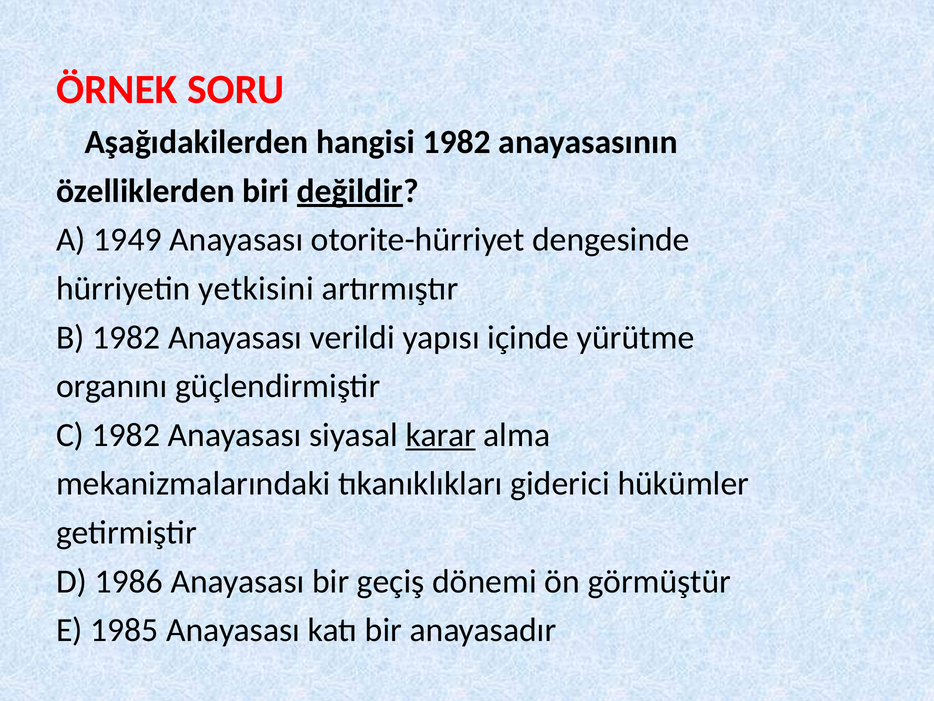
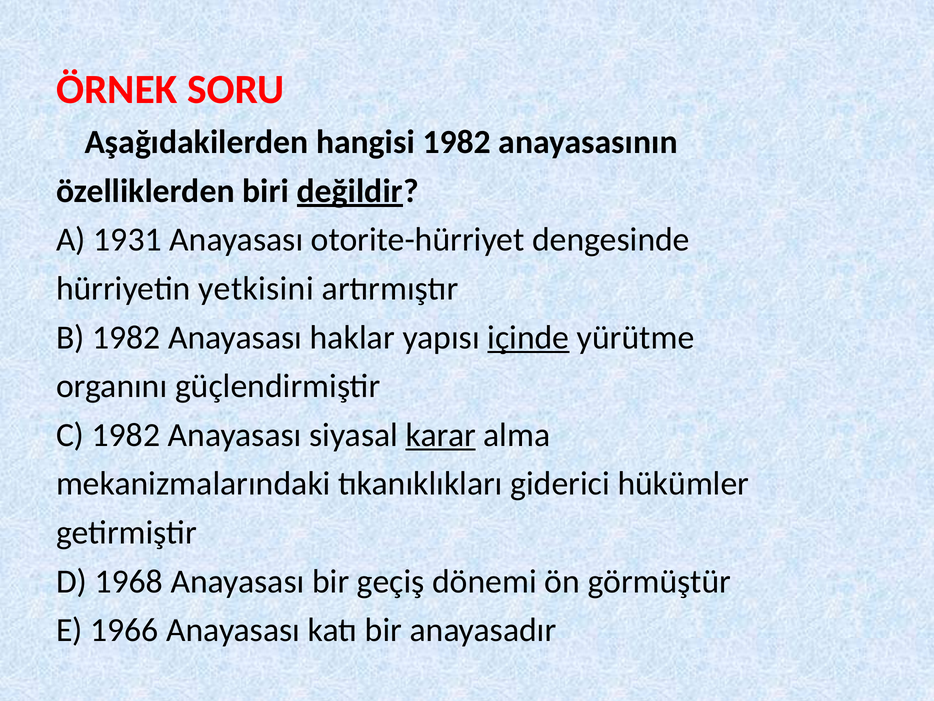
1949: 1949 -> 1931 (128, 240)
verildi: verildi -> haklar (352, 337)
içinde underline: none -> present (528, 337)
1986: 1986 -> 1968 (129, 581)
1985: 1985 -> 1966 (124, 630)
